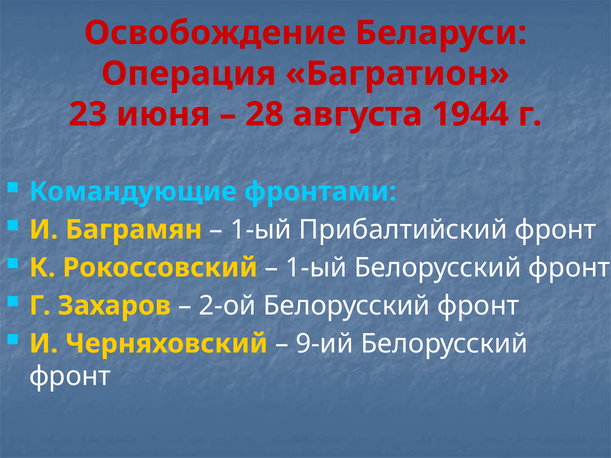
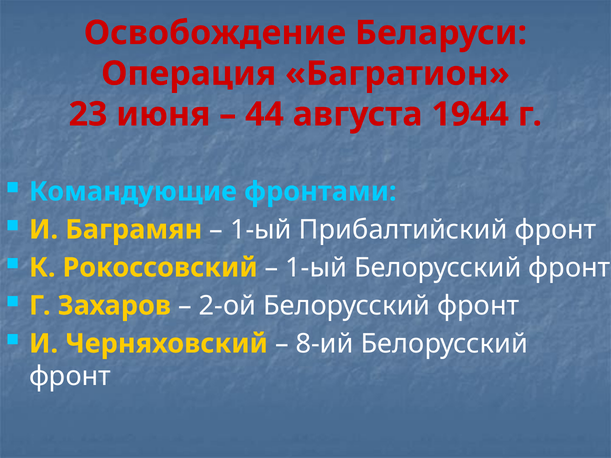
28: 28 -> 44 (265, 114)
9-ий: 9-ий -> 8-ий (325, 344)
